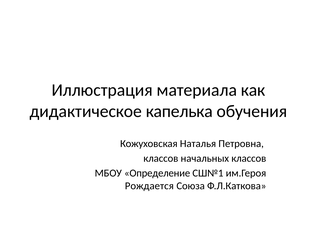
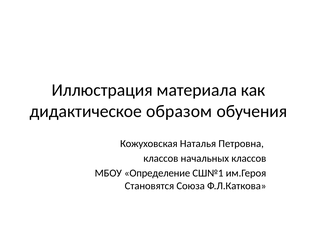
капелька: капелька -> образом (179, 111)
Рождается: Рождается -> Становятся (149, 186)
